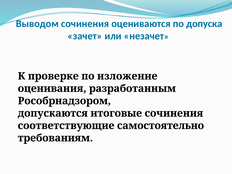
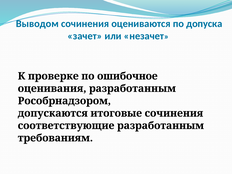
изложение: изложение -> ошибочное (127, 76)
соответствующие самостоятельно: самостоятельно -> разработанным (161, 126)
